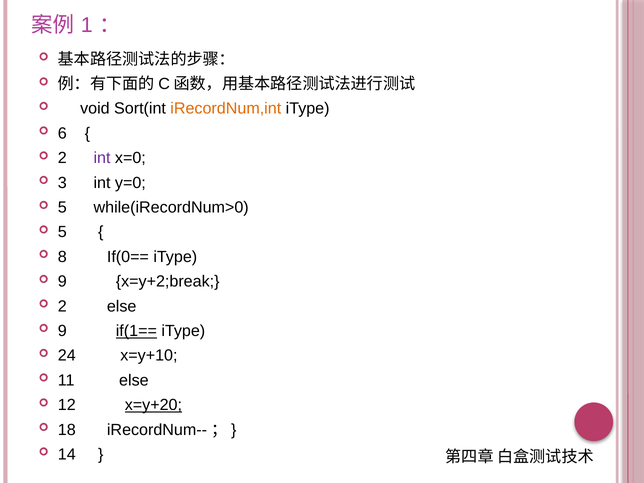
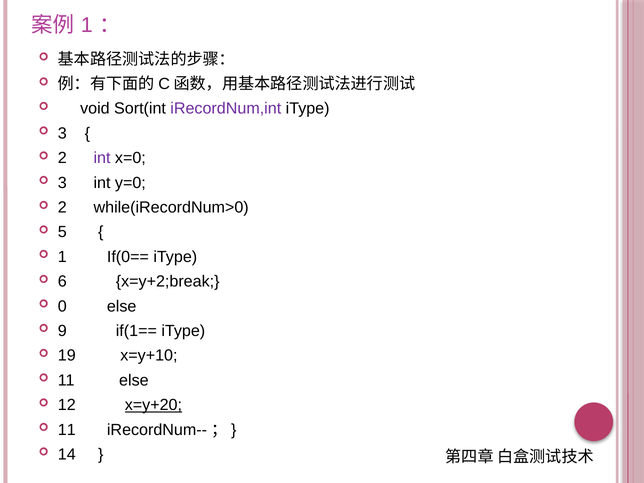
iRecordNum,int colour: orange -> purple (226, 109)
6: 6 -> 3 (62, 133)
5: 5 -> 2 (62, 207)
8: 8 -> 1 (62, 257)
9: 9 -> 6 (62, 282)
2: 2 -> 0 (62, 306)
if(1== underline: present -> none (136, 331)
24: 24 -> 19 (67, 356)
18: 18 -> 11 (67, 430)
